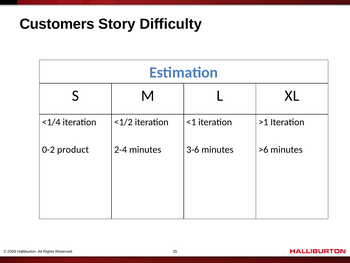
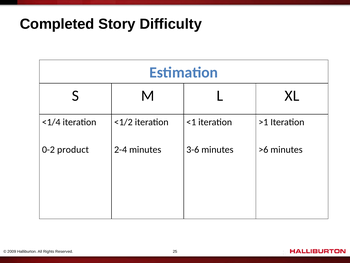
Customers: Customers -> Completed (57, 24)
